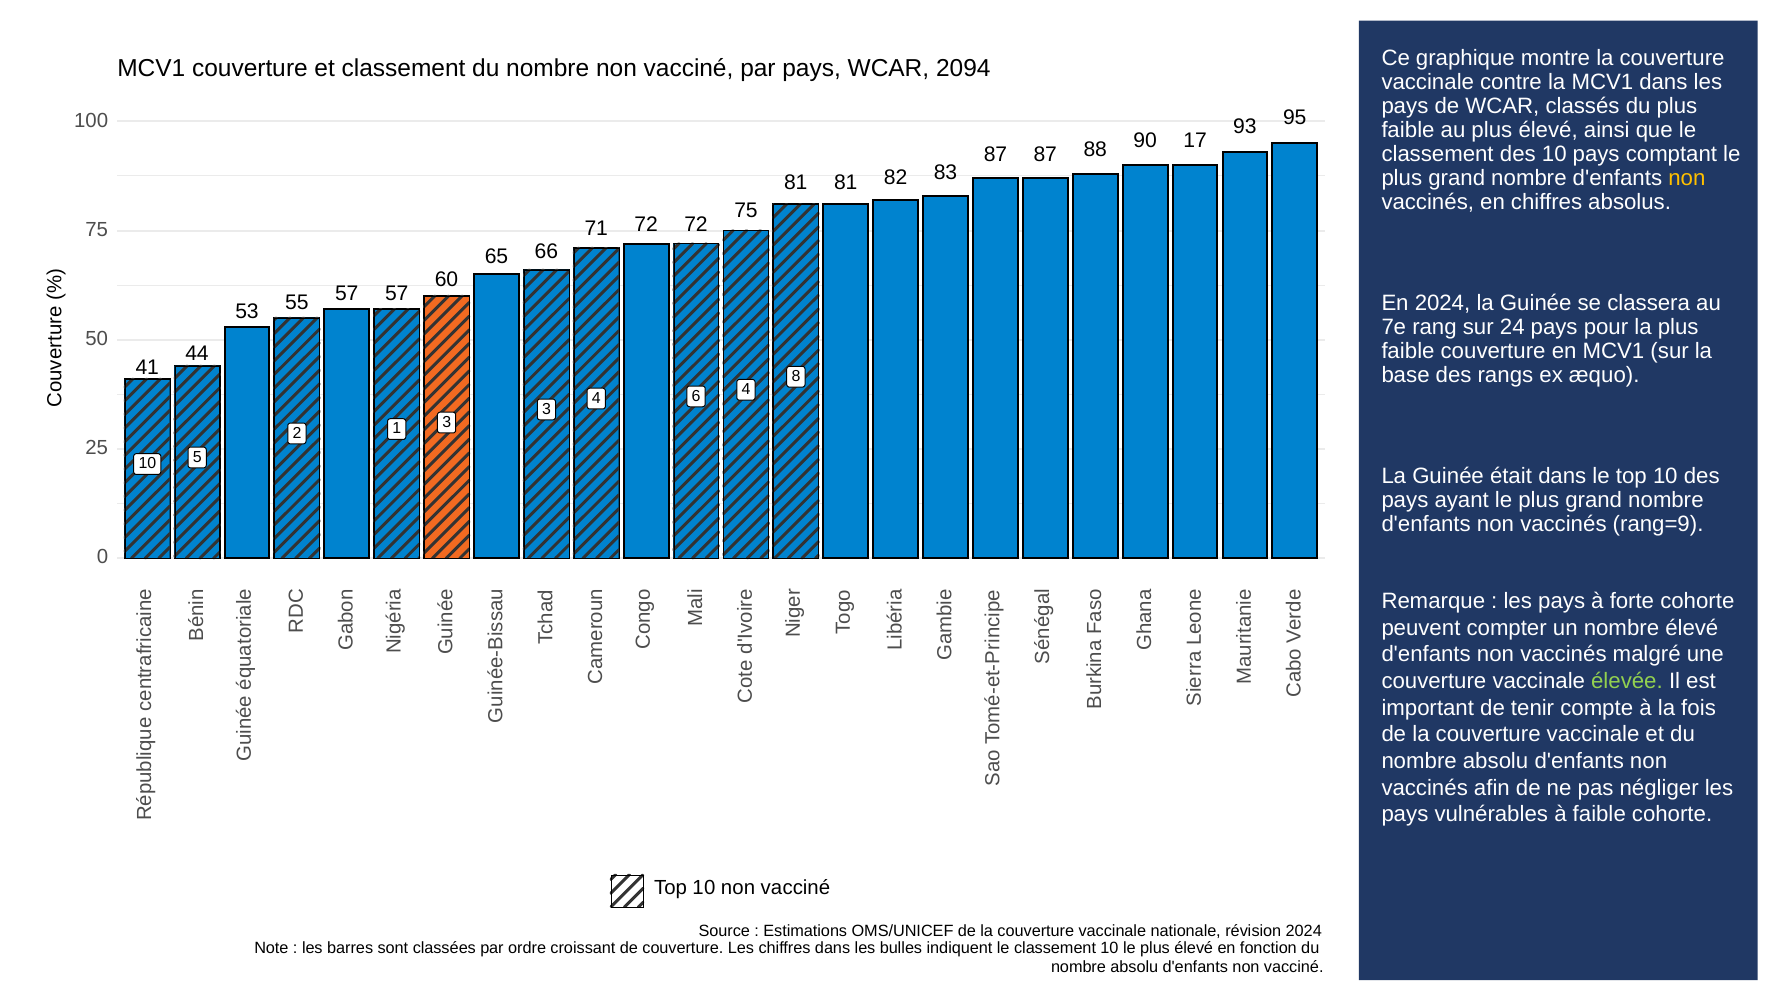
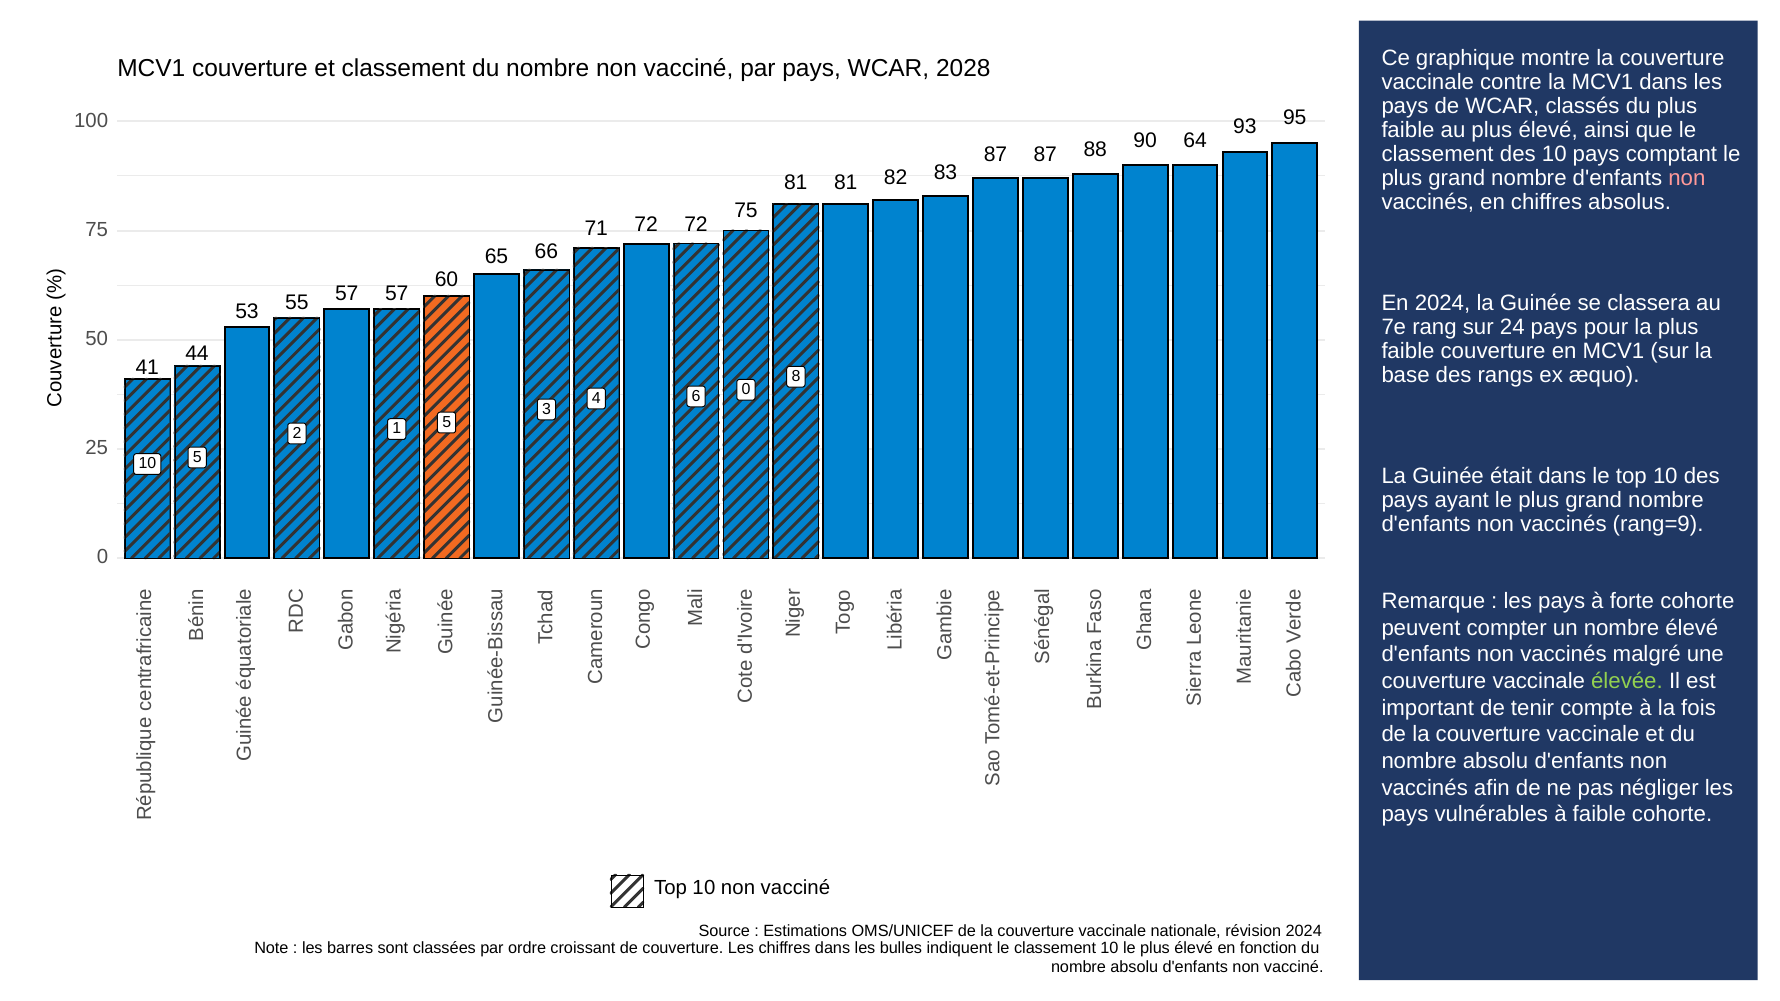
2094: 2094 -> 2028 (963, 69)
17: 17 -> 64 (1195, 141)
non colour: yellow -> pink (1687, 179)
6 4: 4 -> 0 (746, 390)
1 3: 3 -> 5 (447, 422)
